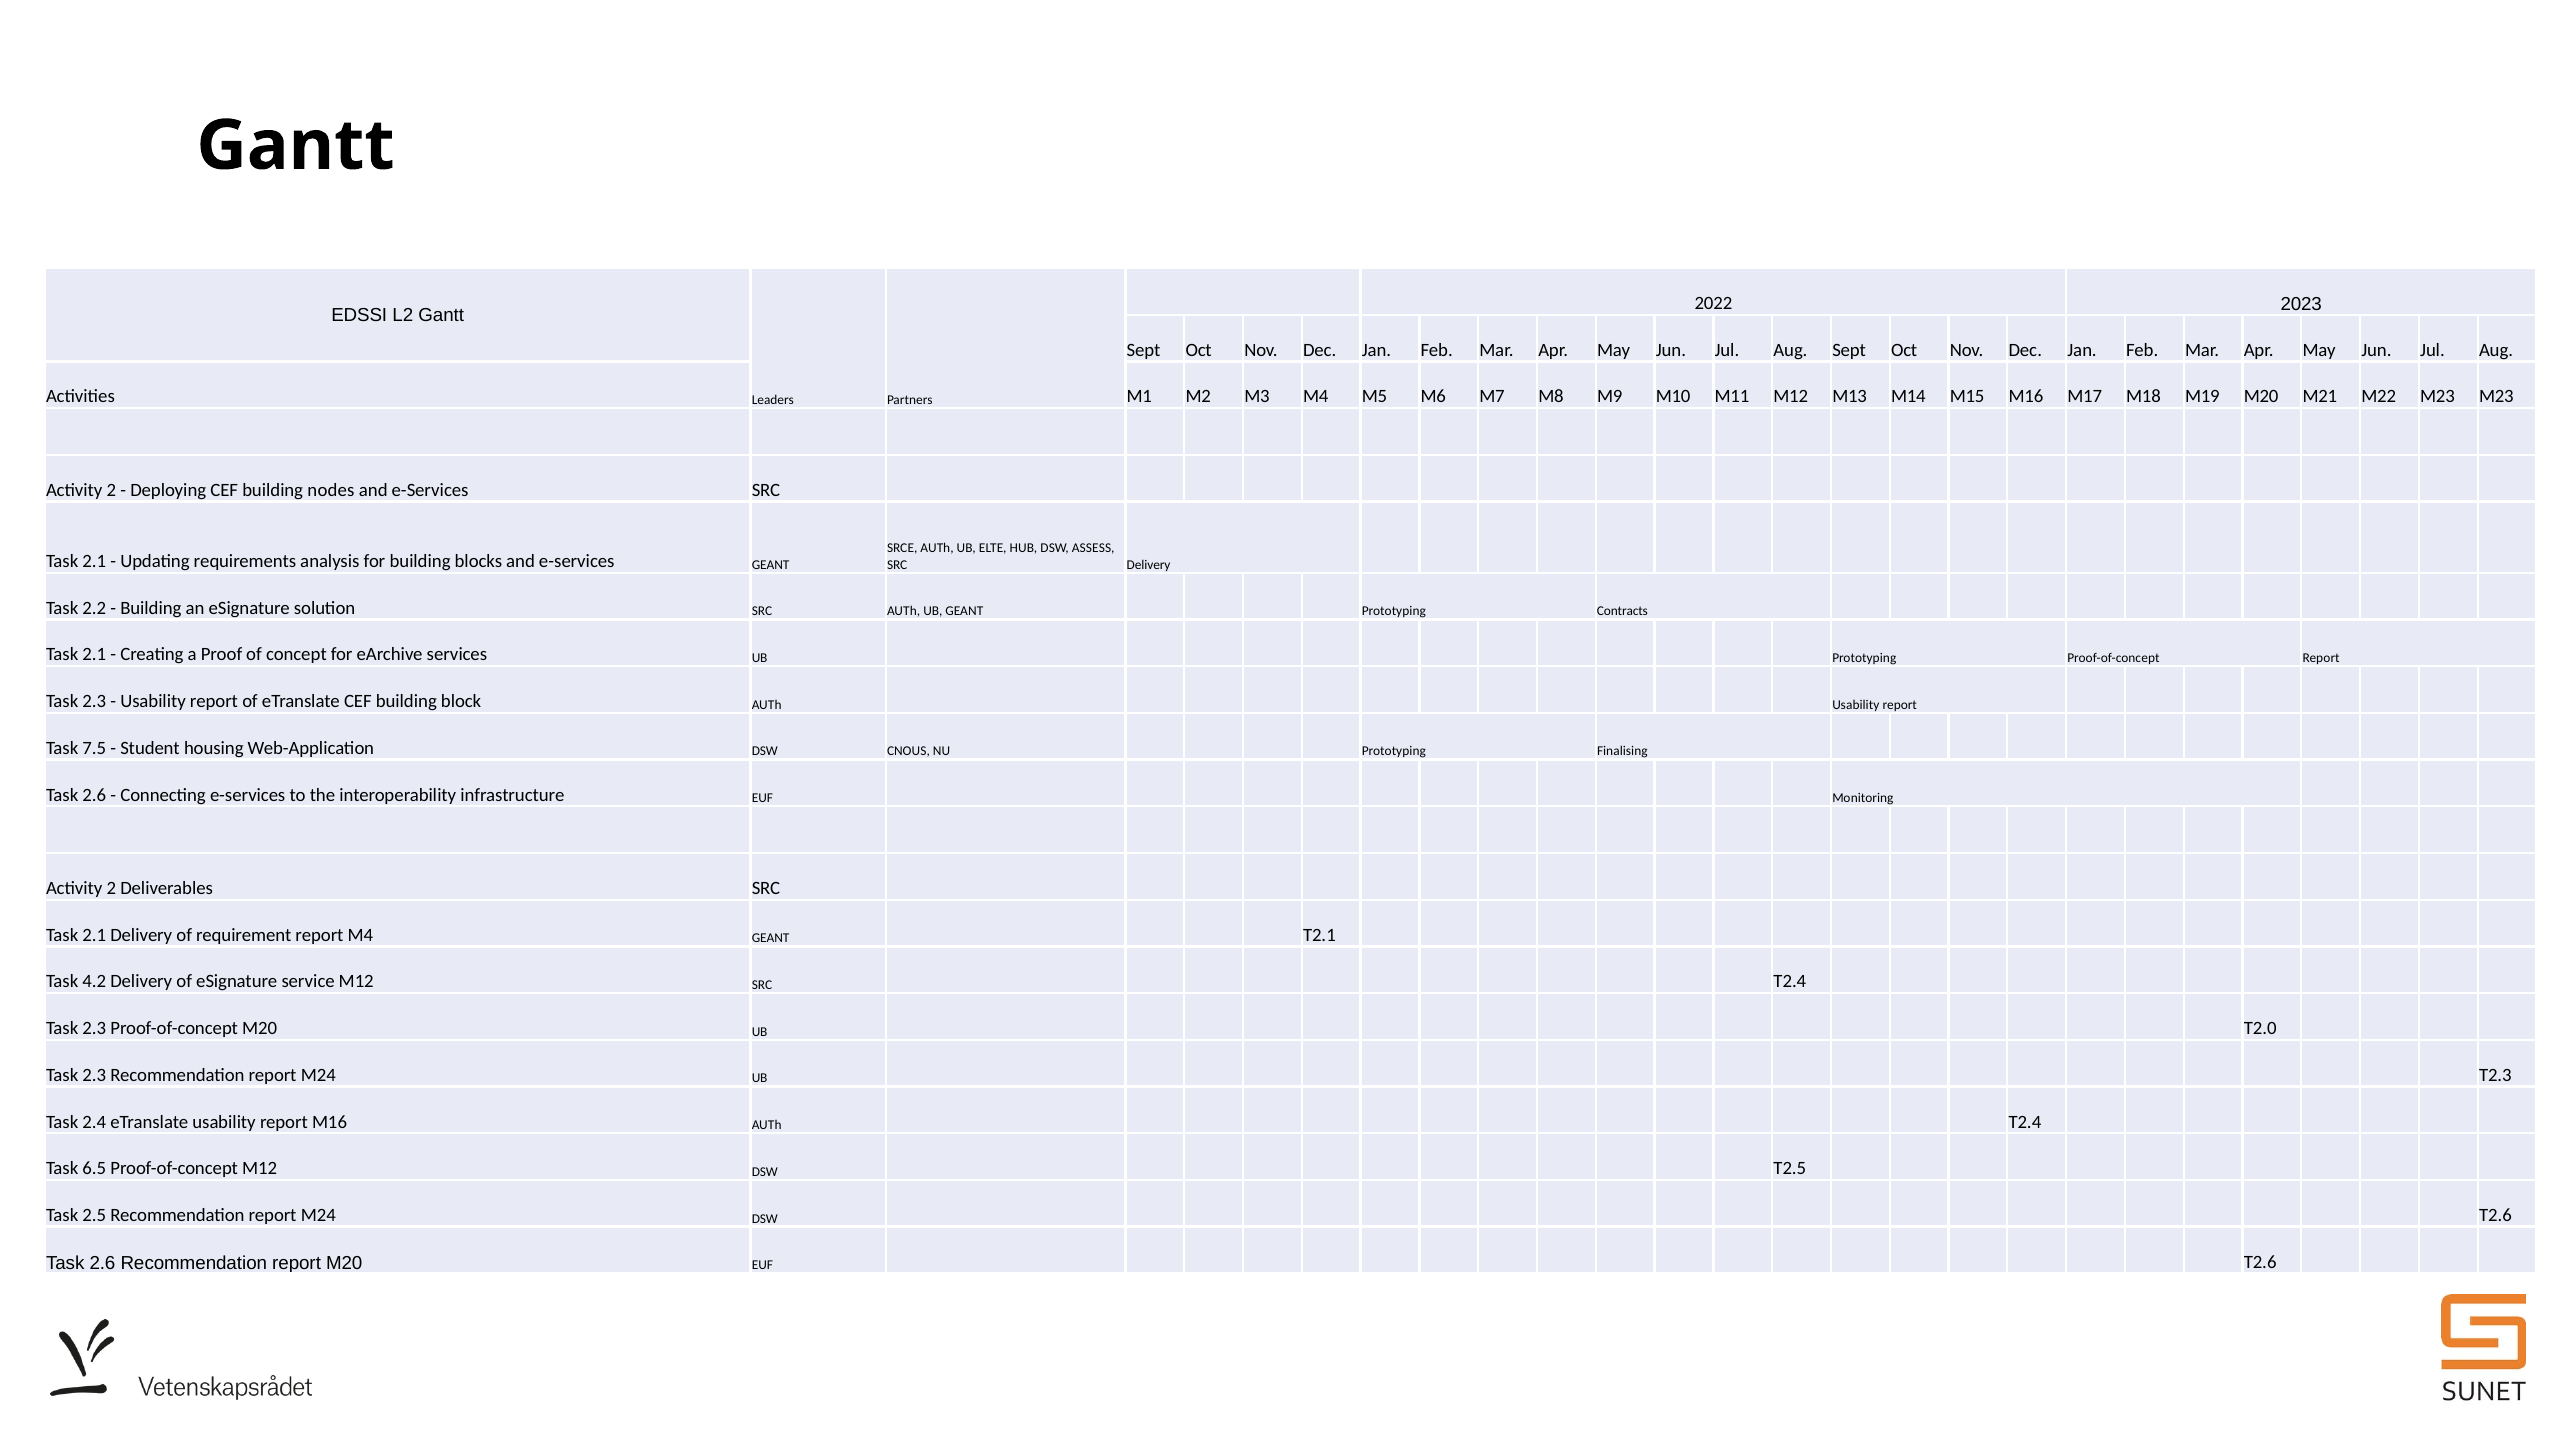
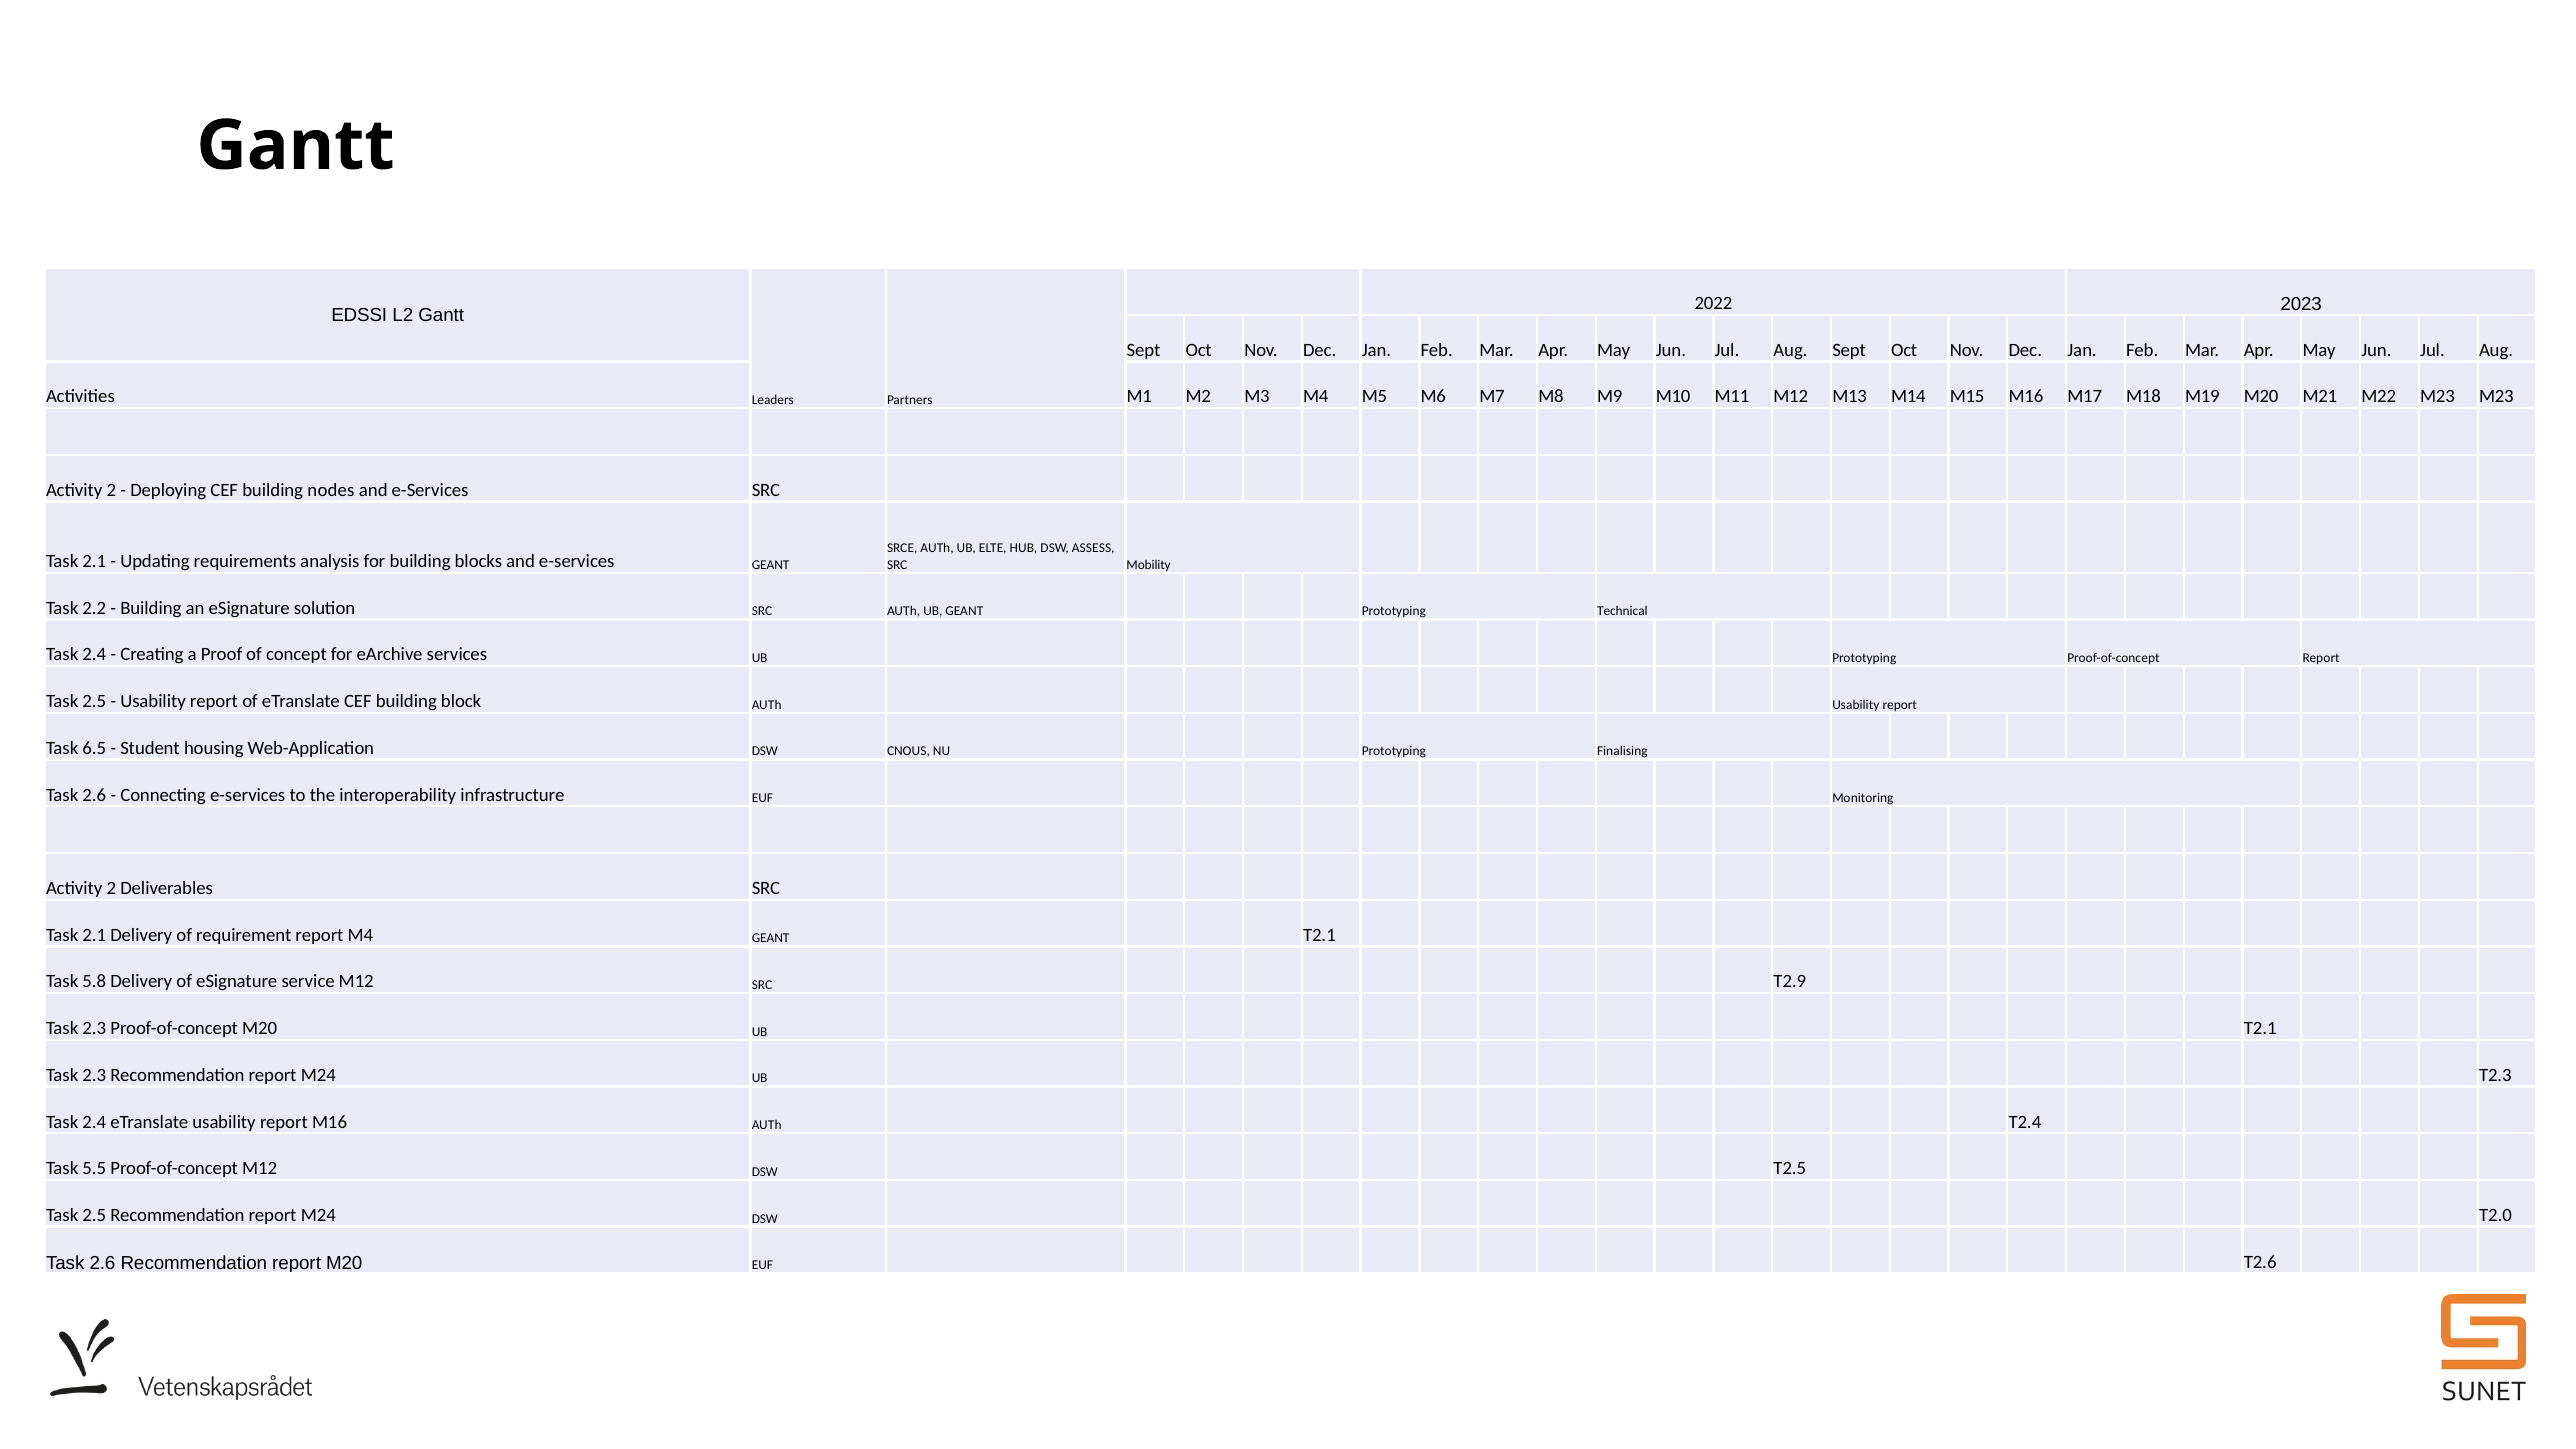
SRC Delivery: Delivery -> Mobility (1149, 565)
Contracts: Contracts -> Technical (1622, 611)
2.1: 2.1 -> 2.4 (94, 655)
2.3: 2.3 -> 2.5 (94, 701)
7.5: 7.5 -> 6.5 (94, 748)
4.2: 4.2 -> 5.8 (94, 982)
SRC T2.4: T2.4 -> T2.9 (1790, 982)
UB T2.0: T2.0 -> T2.1 (2260, 1028)
6.5: 6.5 -> 5.5 (94, 1169)
DSW T2.6: T2.6 -> T2.0 (2495, 1215)
